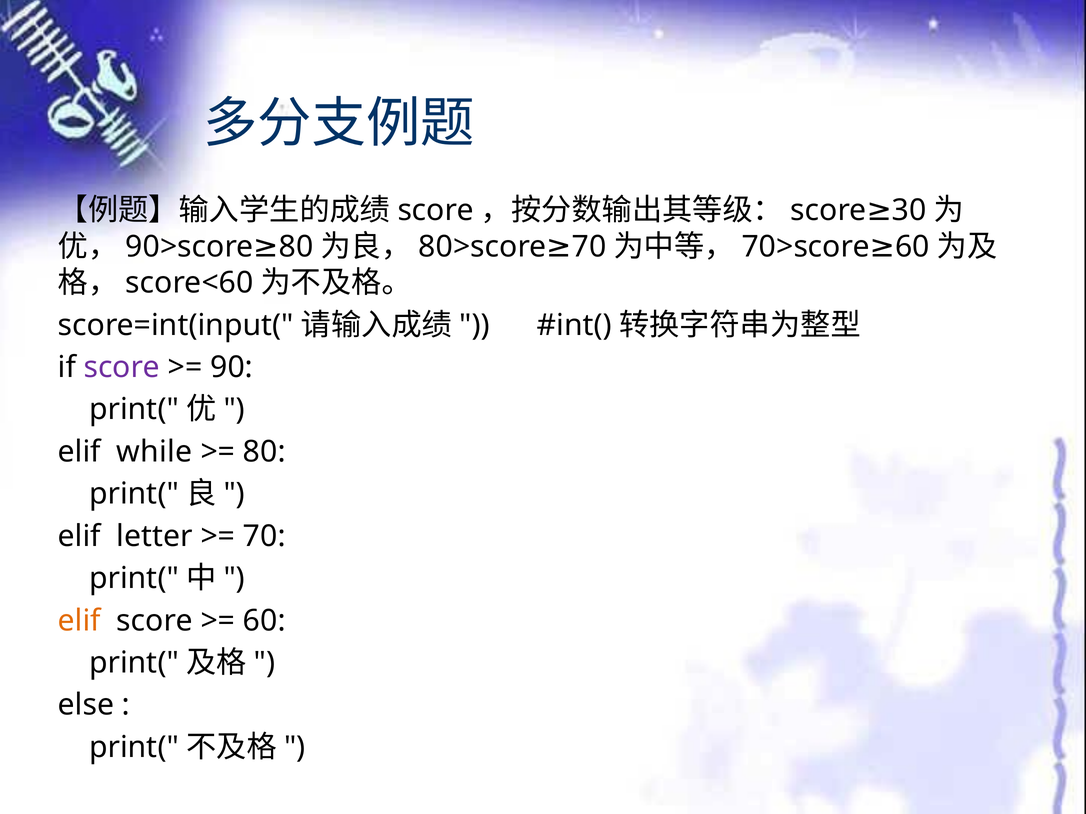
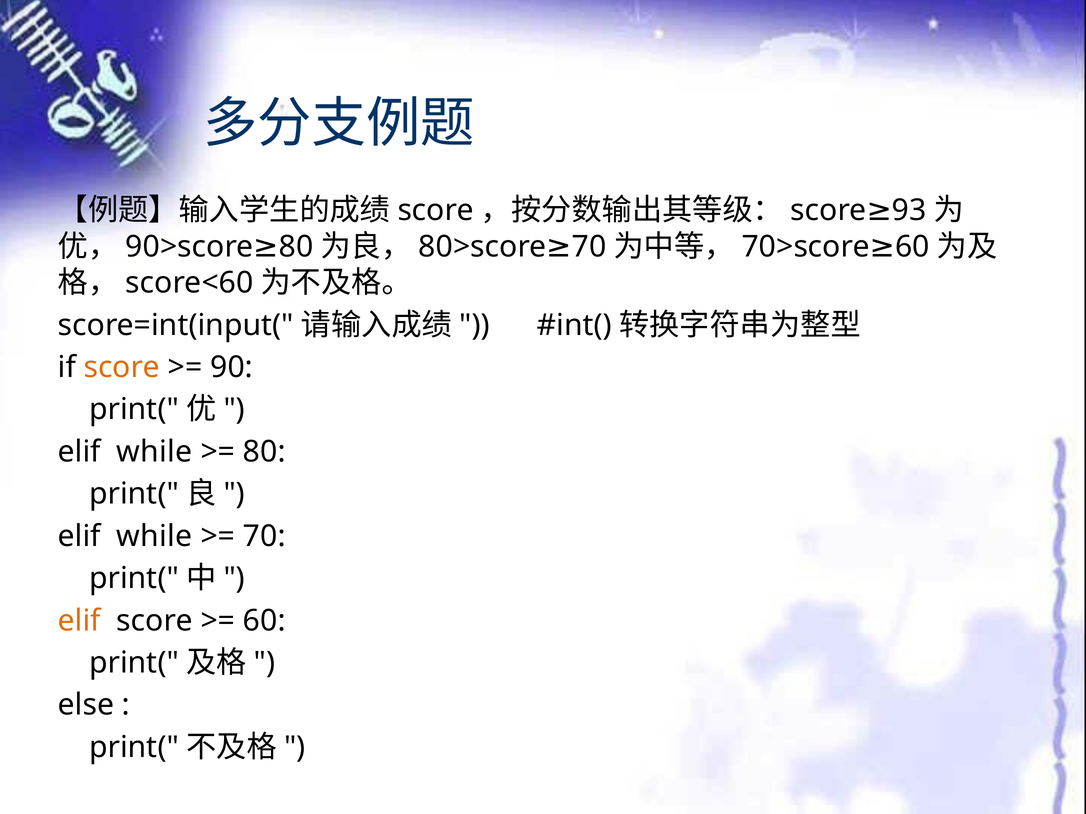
30: 30 -> 93 (909, 211)
score colour: purple -> orange (122, 368)
letter: letter -> while (154, 537)
